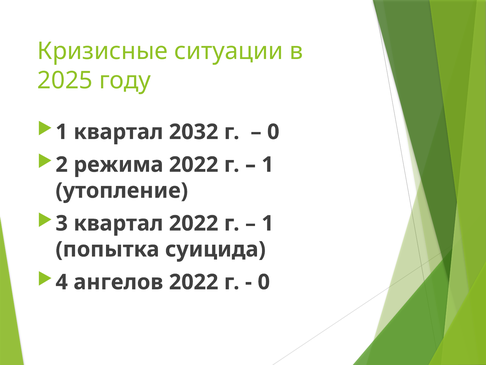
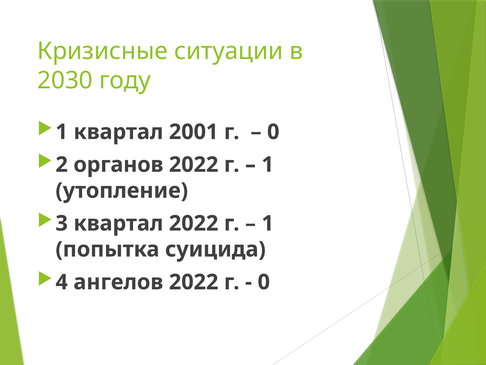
2025: 2025 -> 2030 (65, 80)
2032: 2032 -> 2001 (194, 132)
режима: режима -> органов (118, 164)
